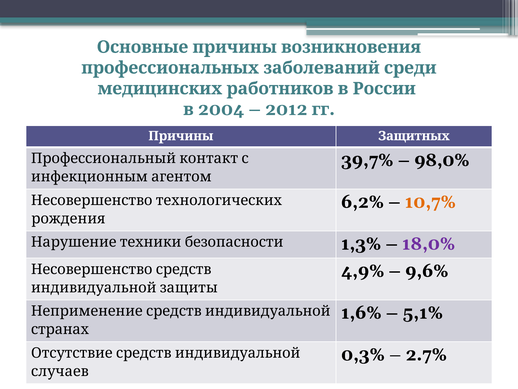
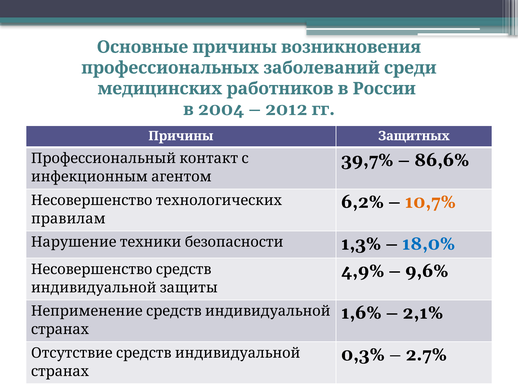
98,0%: 98,0% -> 86,6% (442, 160)
рождения: рождения -> правилам (68, 218)
18,0% colour: purple -> blue (429, 244)
5,1%: 5,1% -> 2,1% (423, 312)
случаев: случаев -> странах (60, 371)
